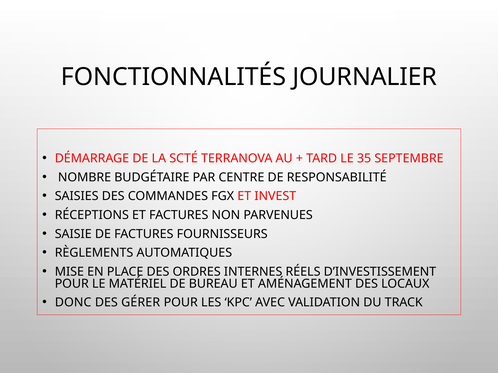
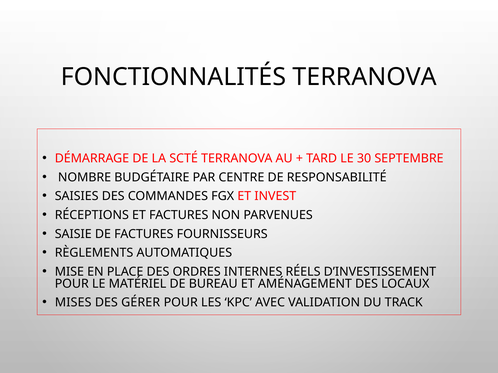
FONCTIONNALITÉS JOURNALIER: JOURNALIER -> TERRANOVA (365, 77)
35: 35 -> 30 (364, 159)
DONC: DONC -> MISES (73, 303)
